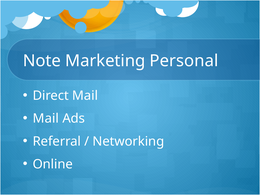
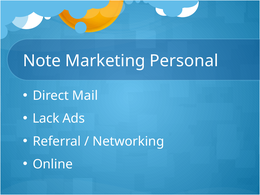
Mail: Mail -> Lack (46, 118)
